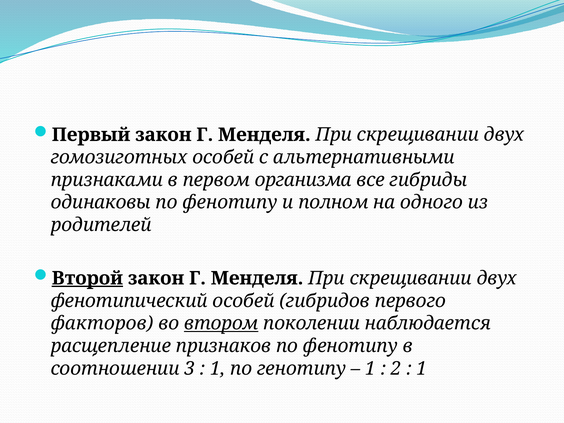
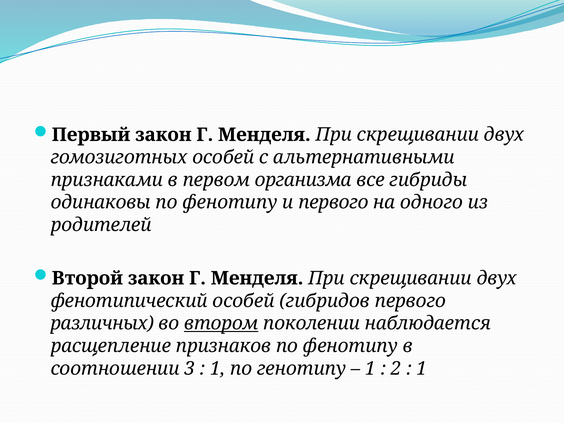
и полном: полном -> первого (333, 202)
Второй underline: present -> none (87, 278)
факторов: факторов -> различных (102, 323)
